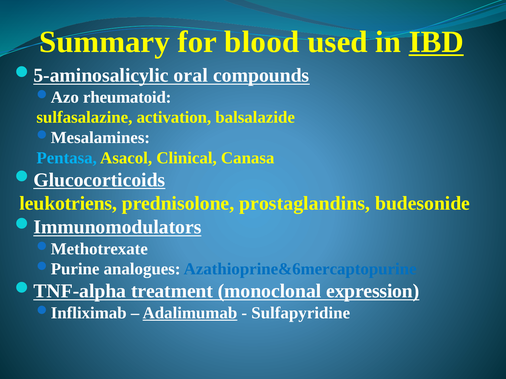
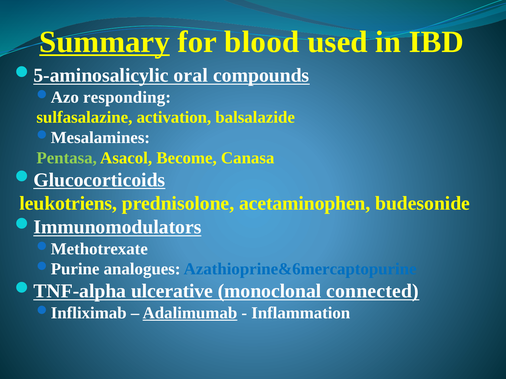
Summary underline: none -> present (105, 42)
IBD underline: present -> none (436, 42)
rheumatoid: rheumatoid -> responding (127, 97)
Pentasa colour: light blue -> light green (67, 158)
Clinical: Clinical -> Become (187, 158)
prostaglandins: prostaglandins -> acetaminophen (305, 204)
treatment: treatment -> ulcerative (172, 291)
expression: expression -> connected (372, 291)
Sulfapyridine: Sulfapyridine -> Inflammation (301, 313)
